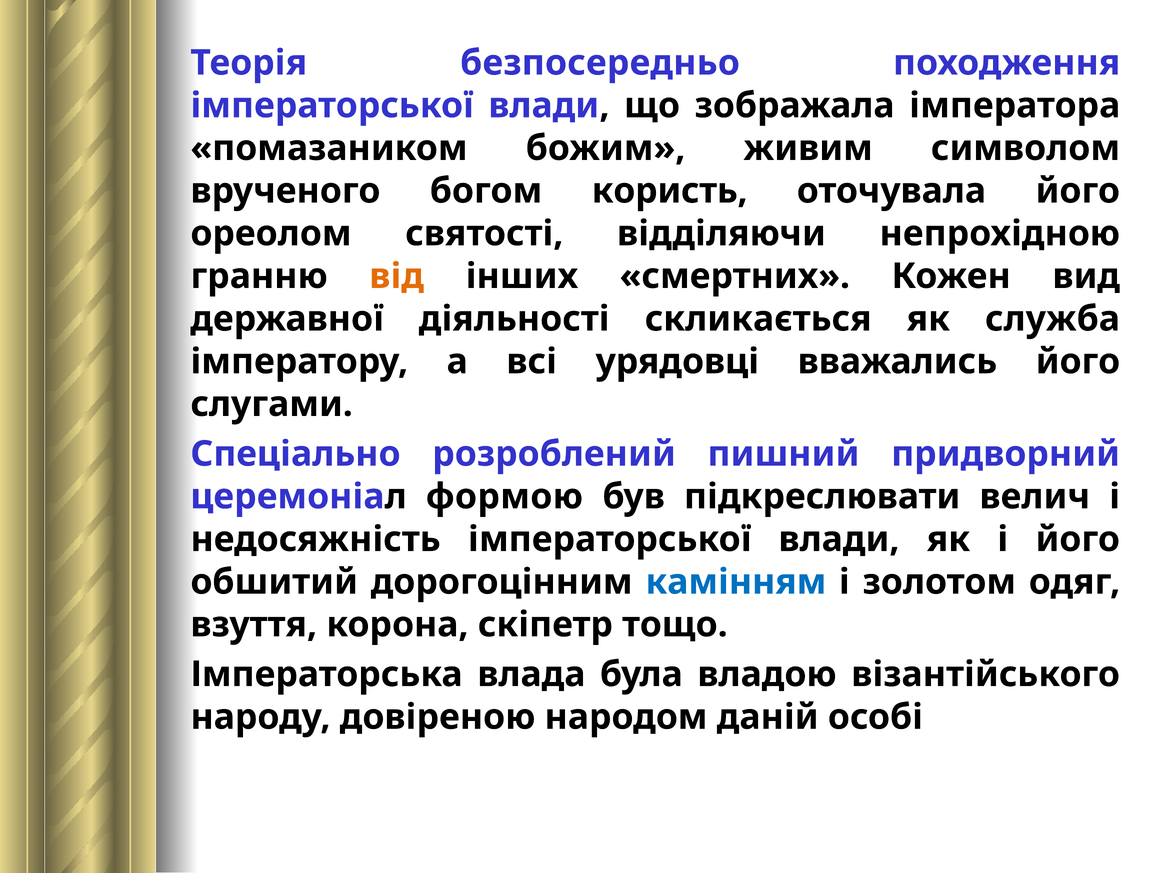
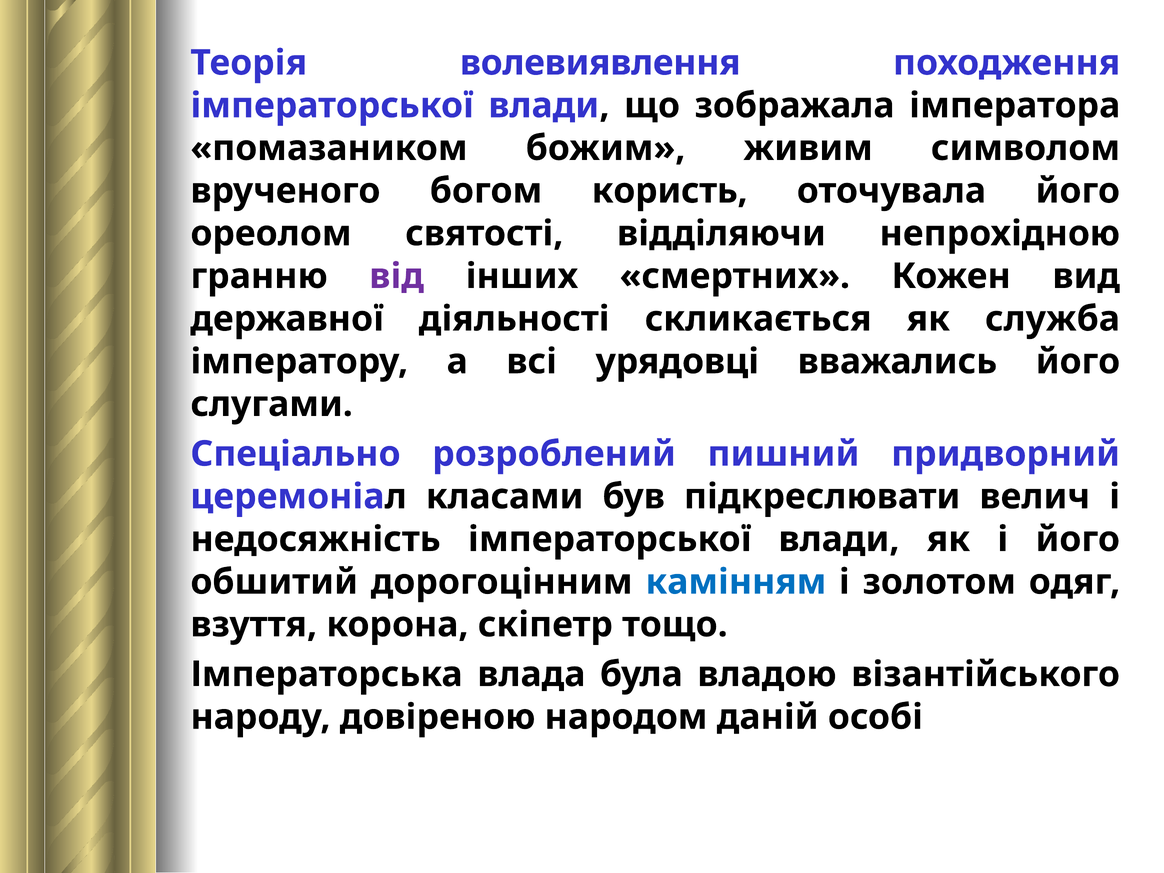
безпосередньо: безпосередньо -> волевиявлення (600, 63)
від colour: orange -> purple (397, 276)
формою: формою -> класами (505, 497)
